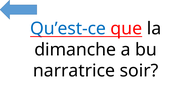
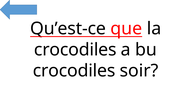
Qu’est-ce colour: blue -> black (68, 29)
dimanche: dimanche -> crocodiles (75, 50)
narratrice: narratrice -> crocodiles (74, 71)
